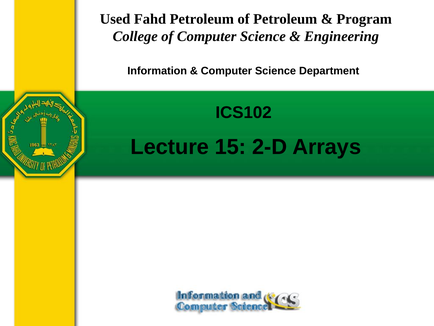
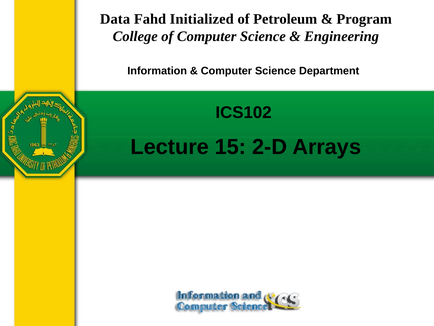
Used: Used -> Data (115, 19)
Fahd Petroleum: Petroleum -> Initialized (202, 19)
